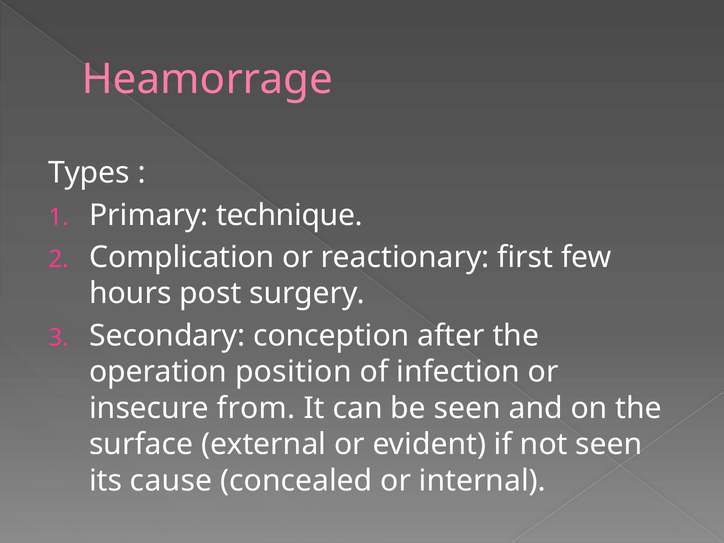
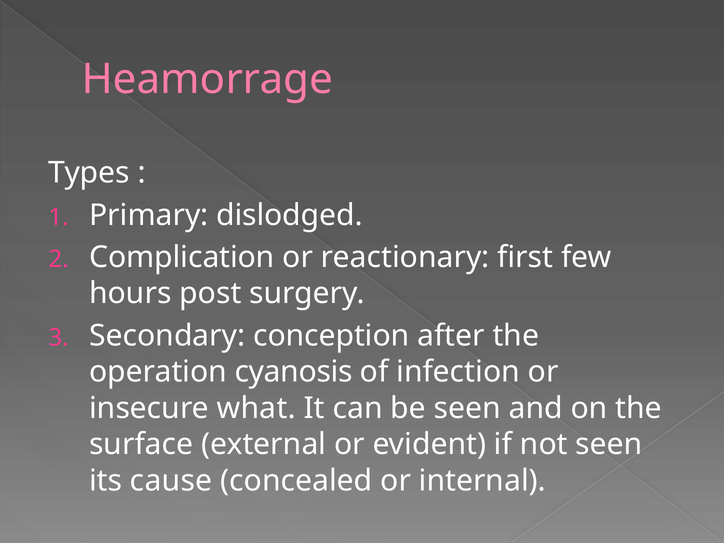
technique: technique -> dislodged (289, 215)
position: position -> cyanosis (294, 372)
from: from -> what (256, 408)
